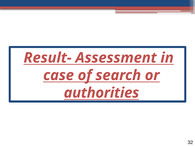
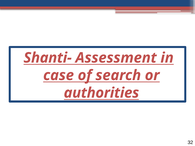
Result-: Result- -> Shanti- (48, 58)
